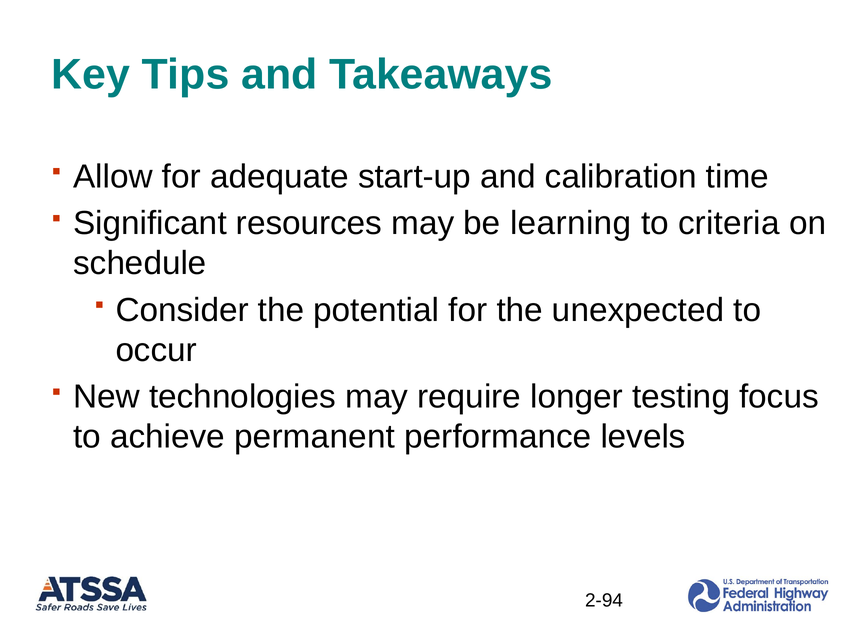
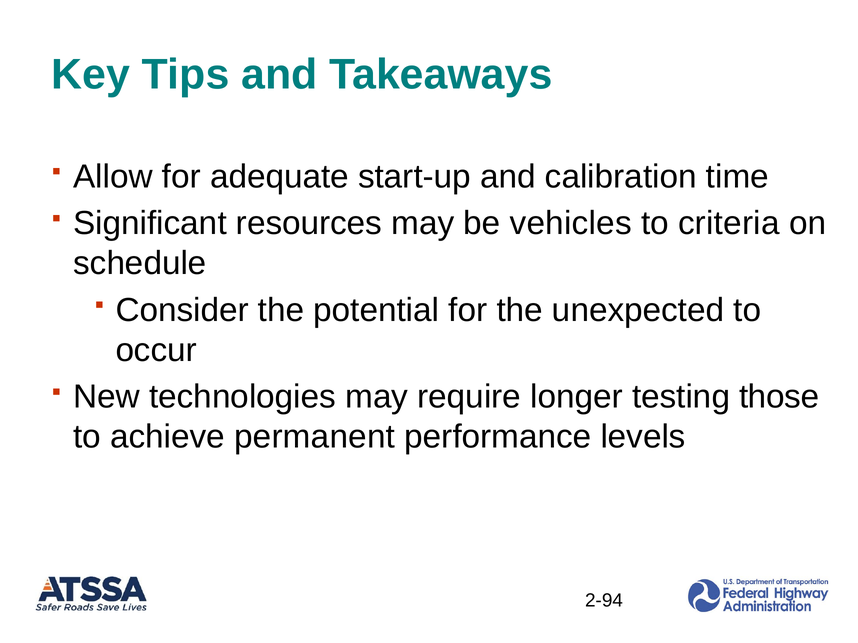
learning: learning -> vehicles (571, 224)
focus: focus -> those (779, 397)
